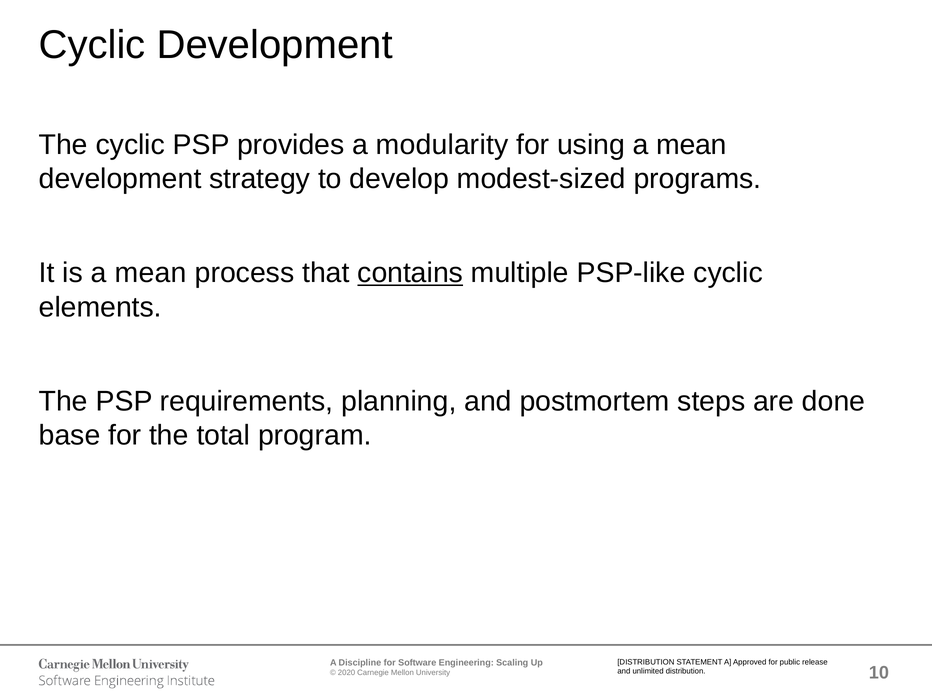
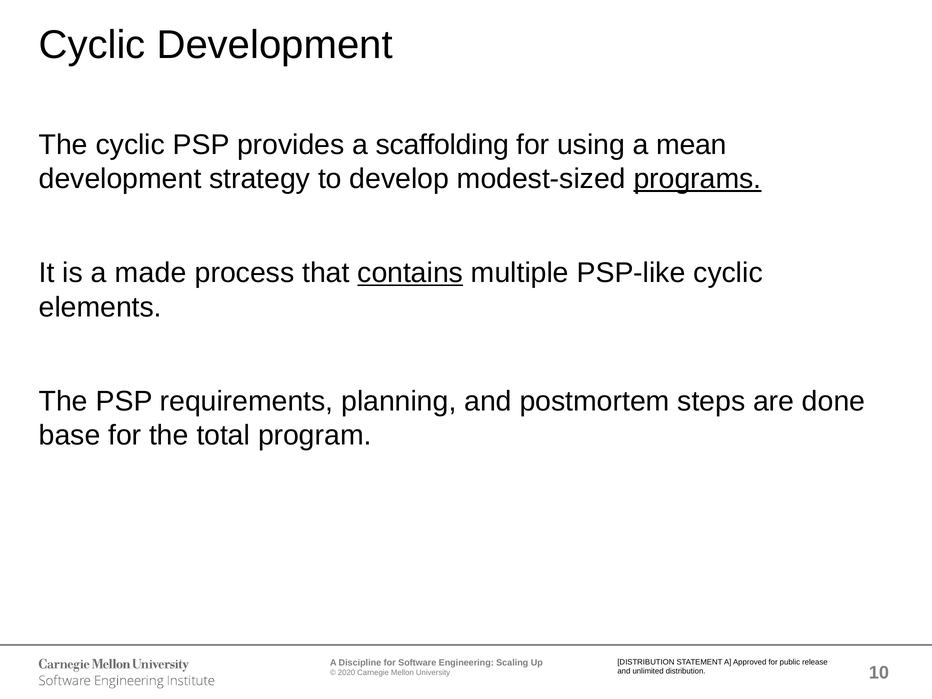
modularity: modularity -> scaffolding (442, 145)
programs underline: none -> present (697, 179)
is a mean: mean -> made (151, 273)
